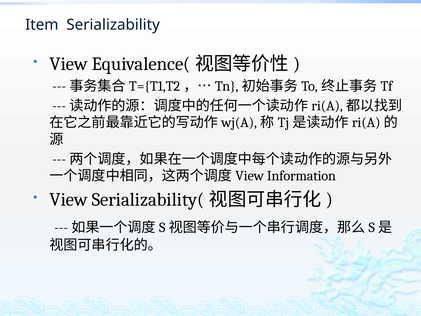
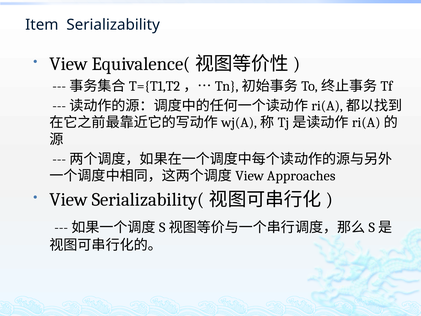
Information: Information -> Approaches (301, 176)
